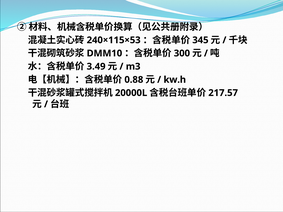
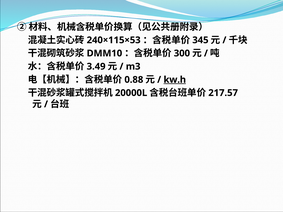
kw.h underline: none -> present (175, 80)
